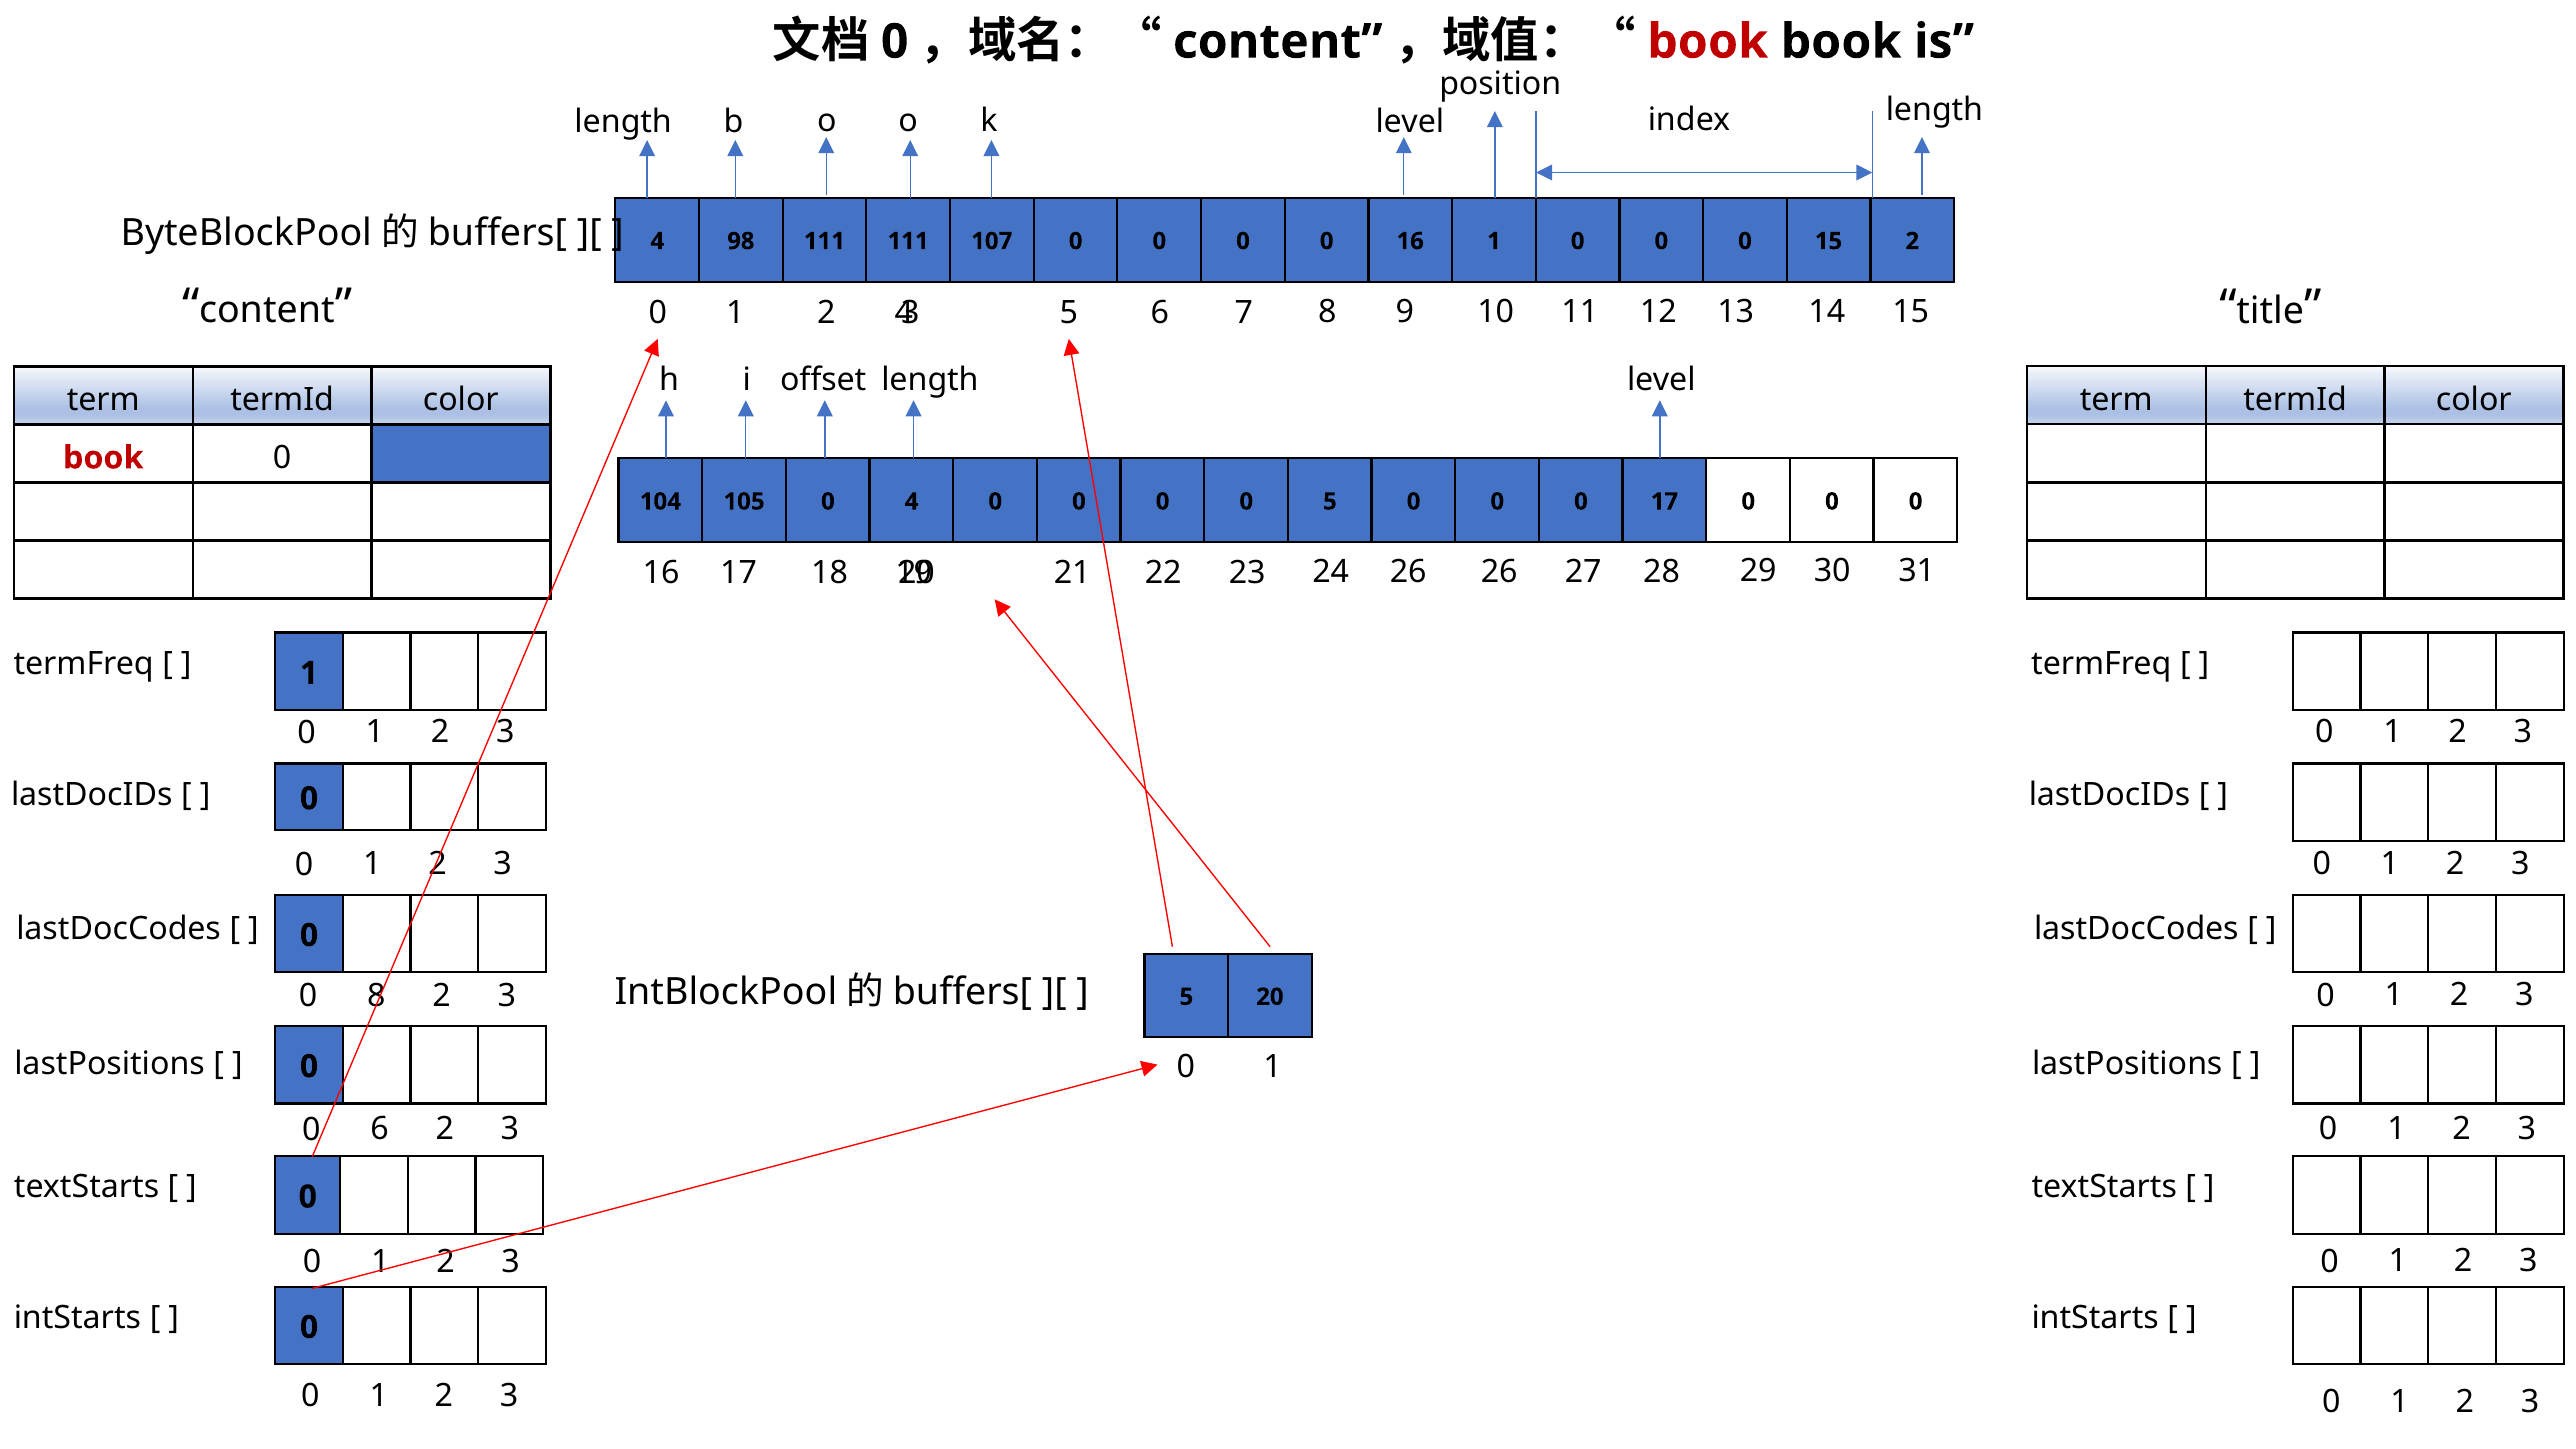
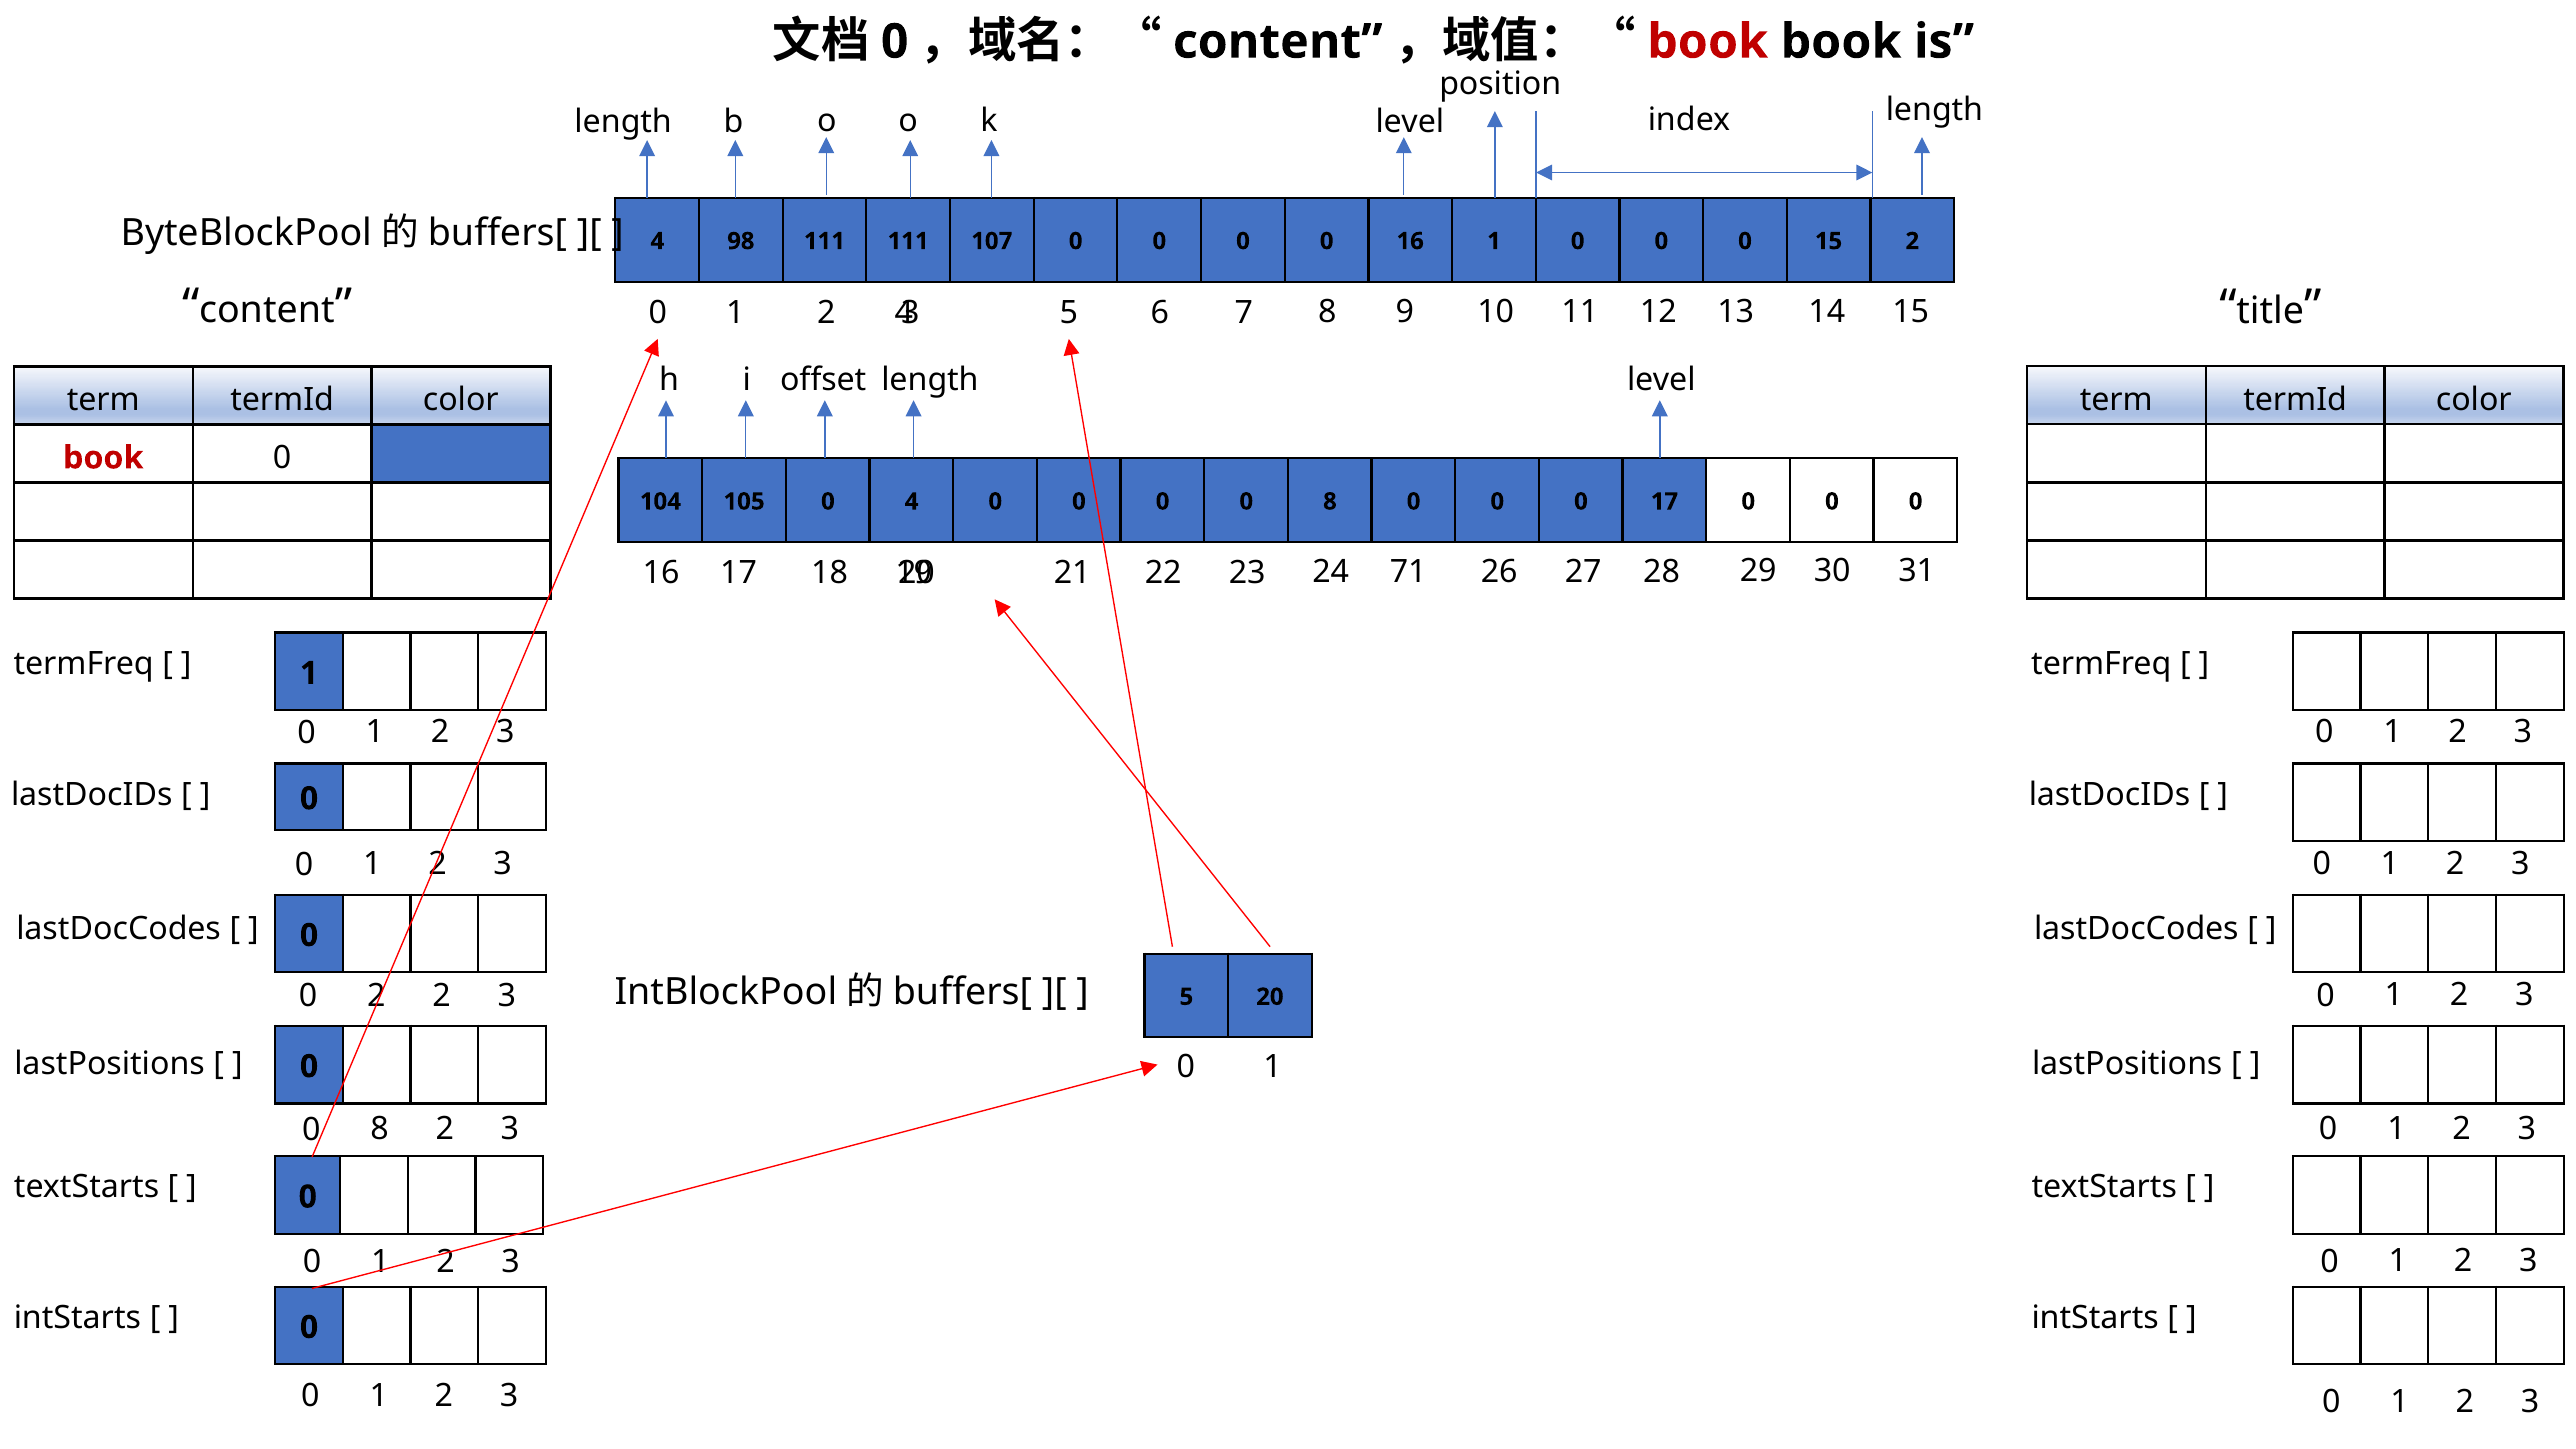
0 0 5: 5 -> 8 (1330, 502)
24 26: 26 -> 71 (1408, 572)
0 8: 8 -> 2 (376, 996)
6: 6 -> 8 (380, 1129)
